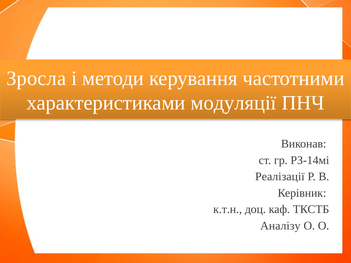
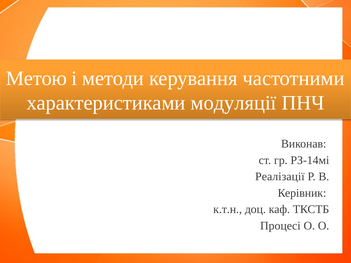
Зросла: Зросла -> Метою (36, 78)
Аналізу: Аналізу -> Процесі (280, 226)
